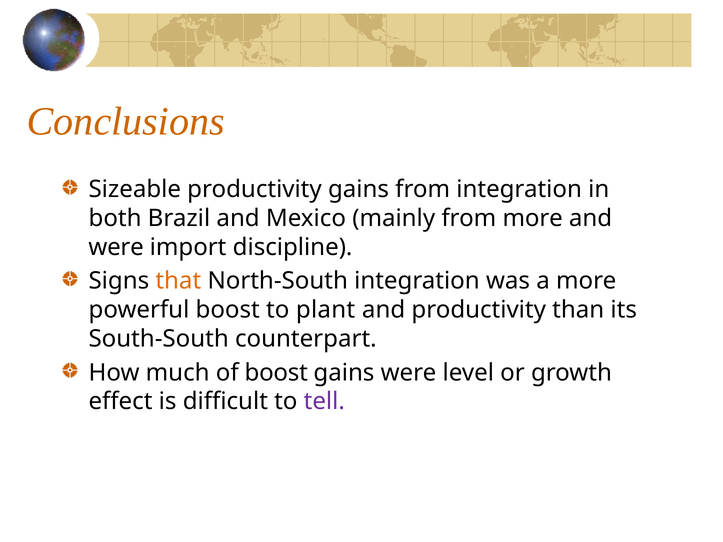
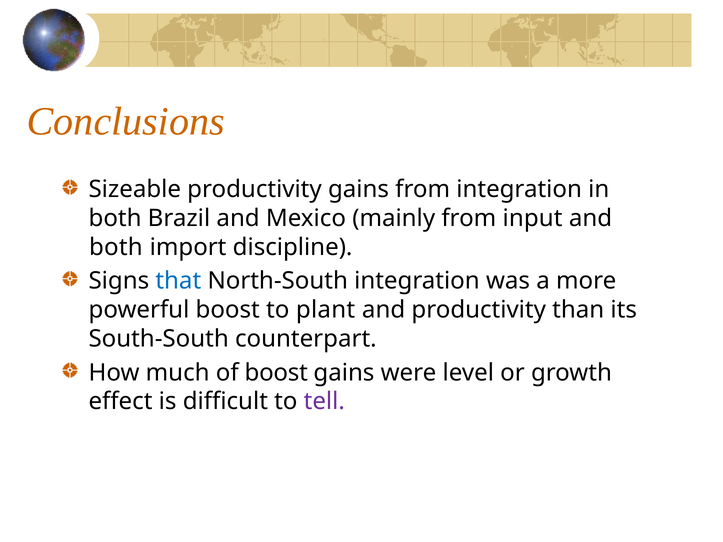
from more: more -> input (533, 219)
were: were -> both (116, 247)
that colour: orange -> blue (178, 281)
